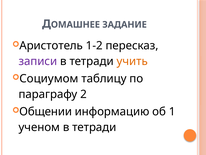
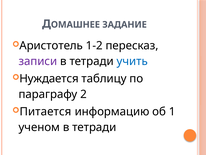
учить colour: orange -> blue (132, 61)
Социумом: Социумом -> Нуждается (49, 78)
Общении: Общении -> Питается (46, 111)
